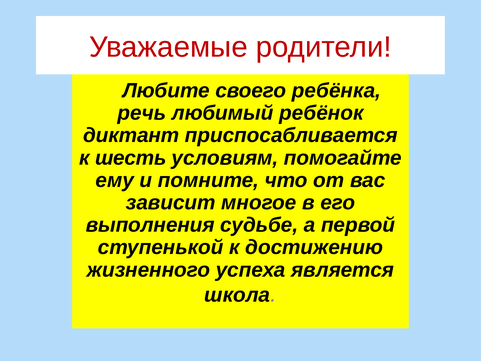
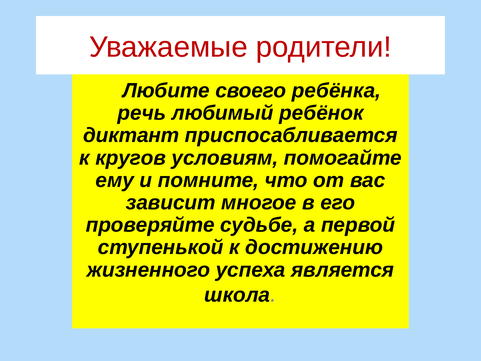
шесть: шесть -> кругов (131, 158)
выполнения: выполнения -> проверяйте (150, 225)
